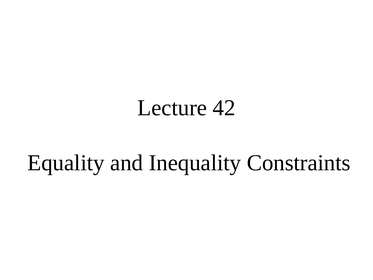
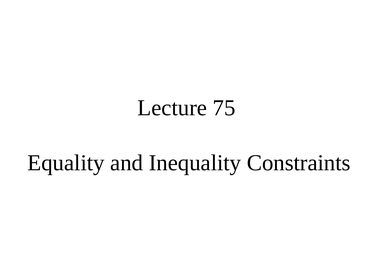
42: 42 -> 75 (224, 108)
